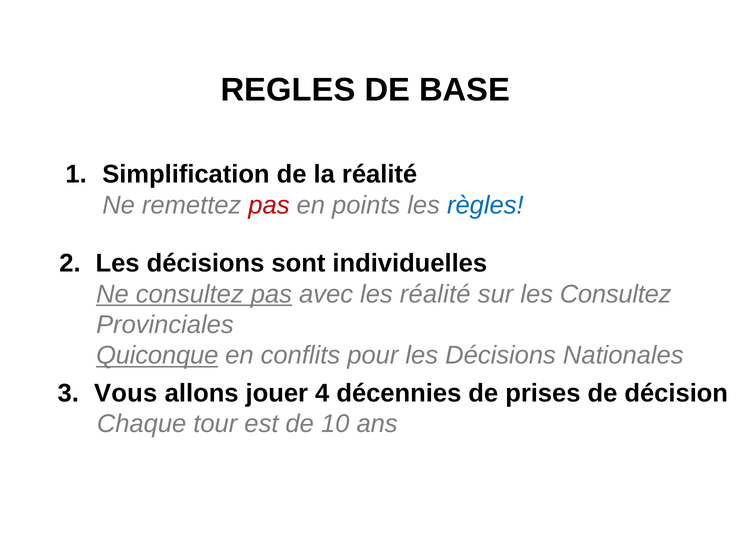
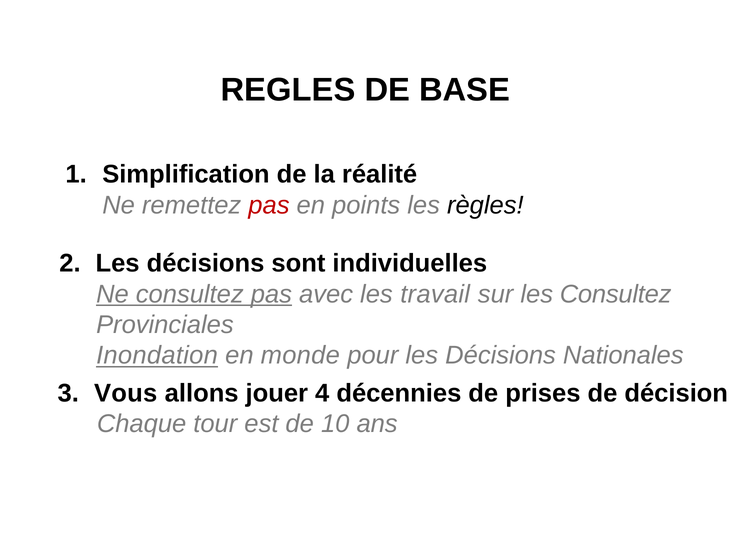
règles colour: blue -> black (485, 205)
les réalité: réalité -> travail (435, 294)
Quiconque: Quiconque -> Inondation (157, 355)
conflits: conflits -> monde (300, 355)
